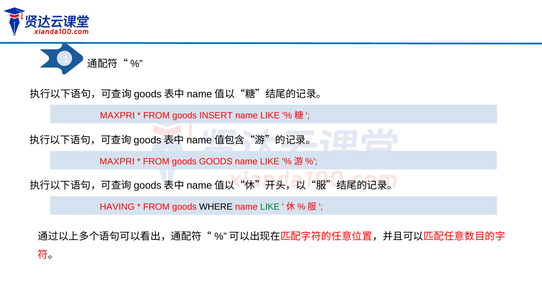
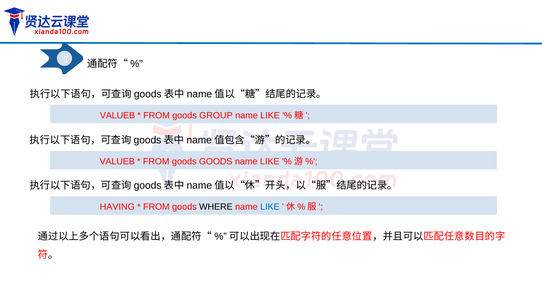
MAXPRI: MAXPRI -> VALUEB (117, 115)
INSERT: INSERT -> GROUP (216, 115)
MAXPRI: MAXPRI -> VALUEB (117, 161)
LIKE colour: green -> blue (270, 207)
